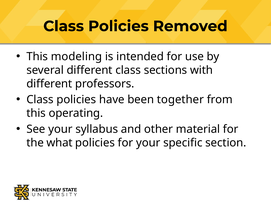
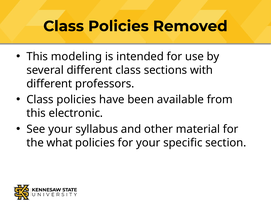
together: together -> available (180, 99)
operating: operating -> electronic (76, 113)
